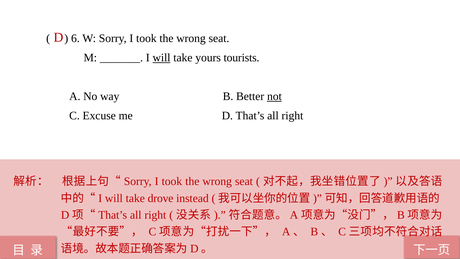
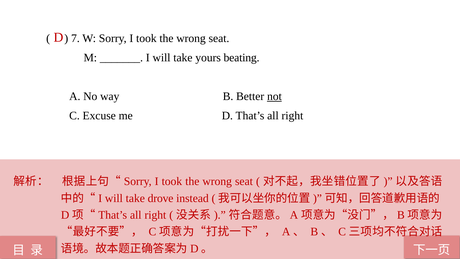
6: 6 -> 7 (75, 38)
will underline: present -> none (162, 58)
tourists: tourists -> beating (242, 58)
